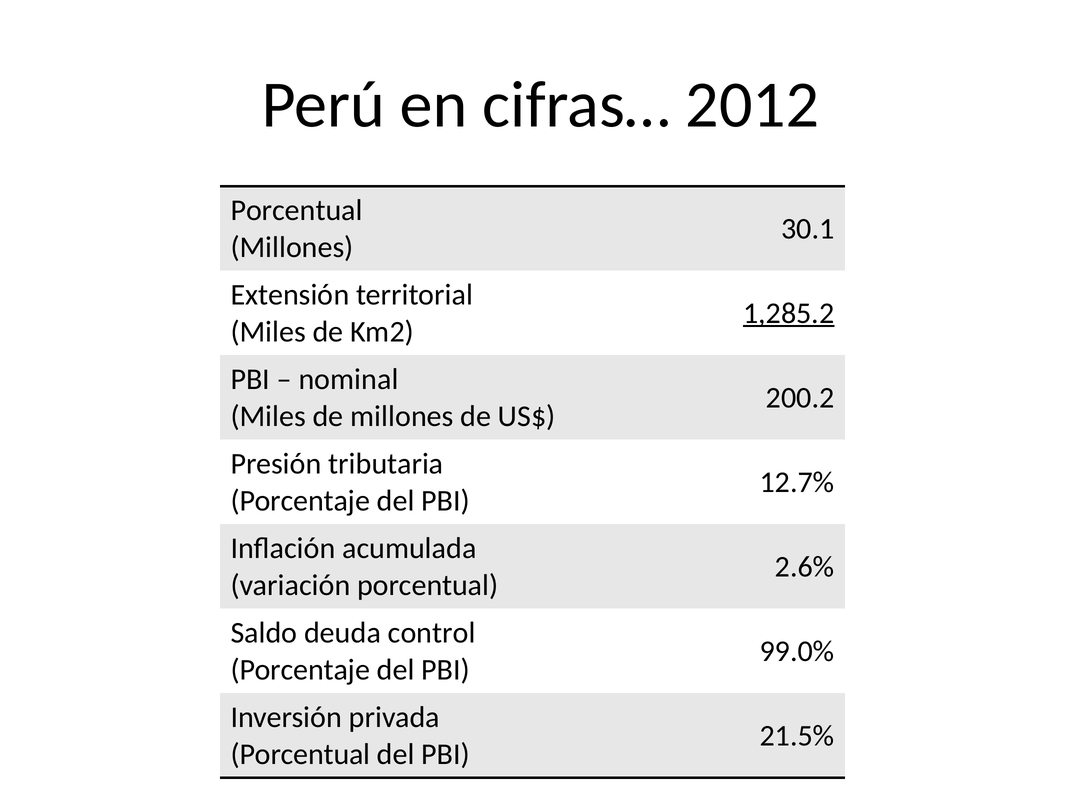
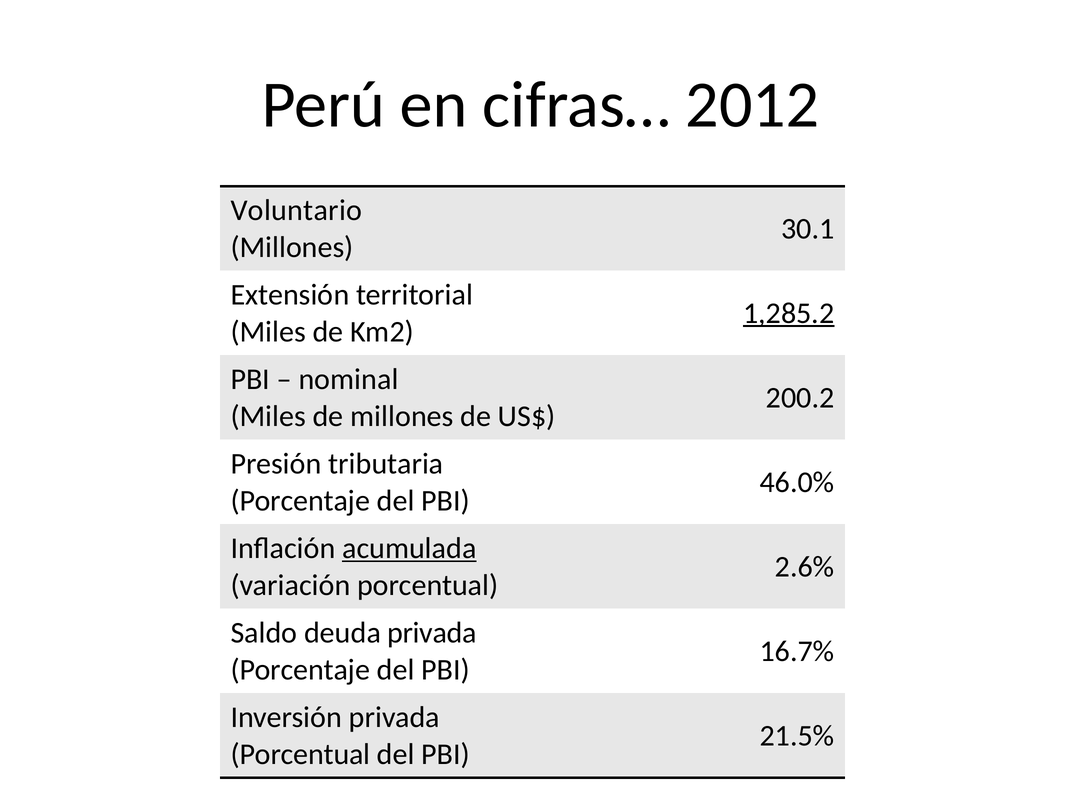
Porcentual: Porcentual -> Voluntario (296, 210)
12.7%: 12.7% -> 46.0% (797, 482)
acumulada underline: none -> present (409, 548)
deuda control: control -> privada (432, 633)
99.0%: 99.0% -> 16.7% (797, 651)
